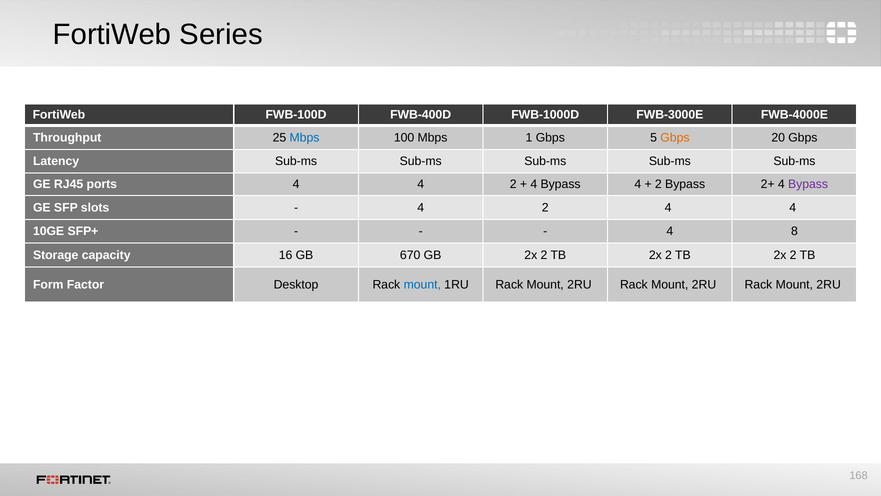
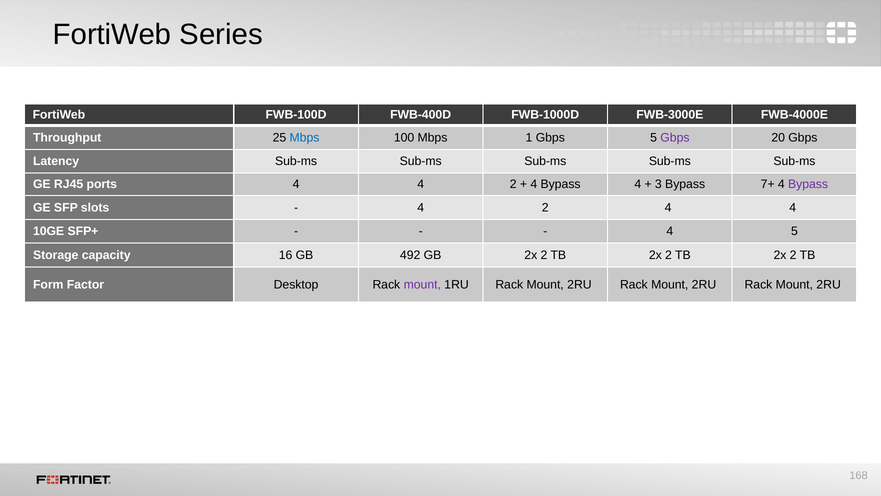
Gbps colour: orange -> purple (675, 137)
2: 2 -> 3 (658, 184)
2+: 2+ -> 7+ (768, 184)
4 8: 8 -> 5 (794, 231)
670: 670 -> 492 (410, 255)
mount colour: blue -> purple (422, 284)
